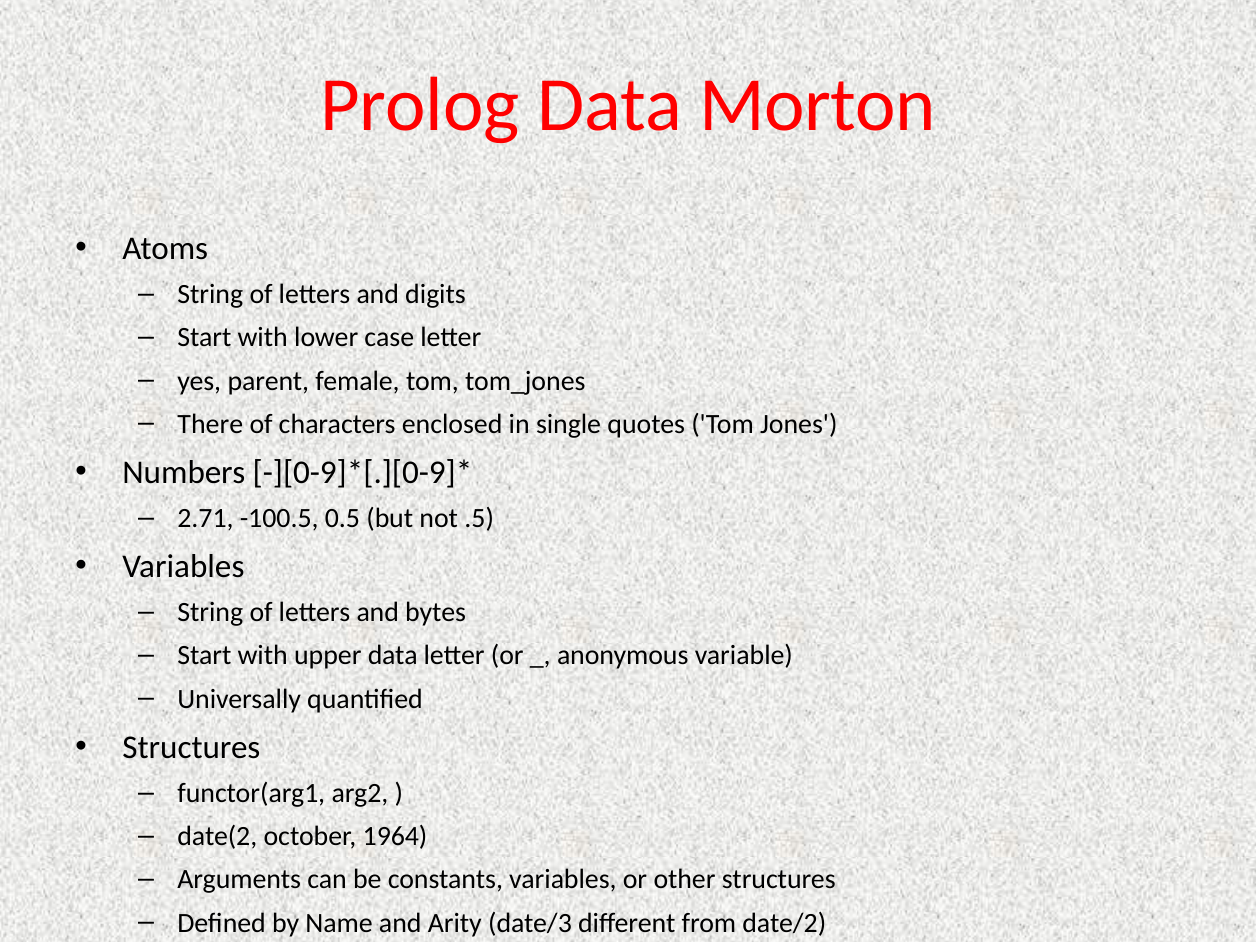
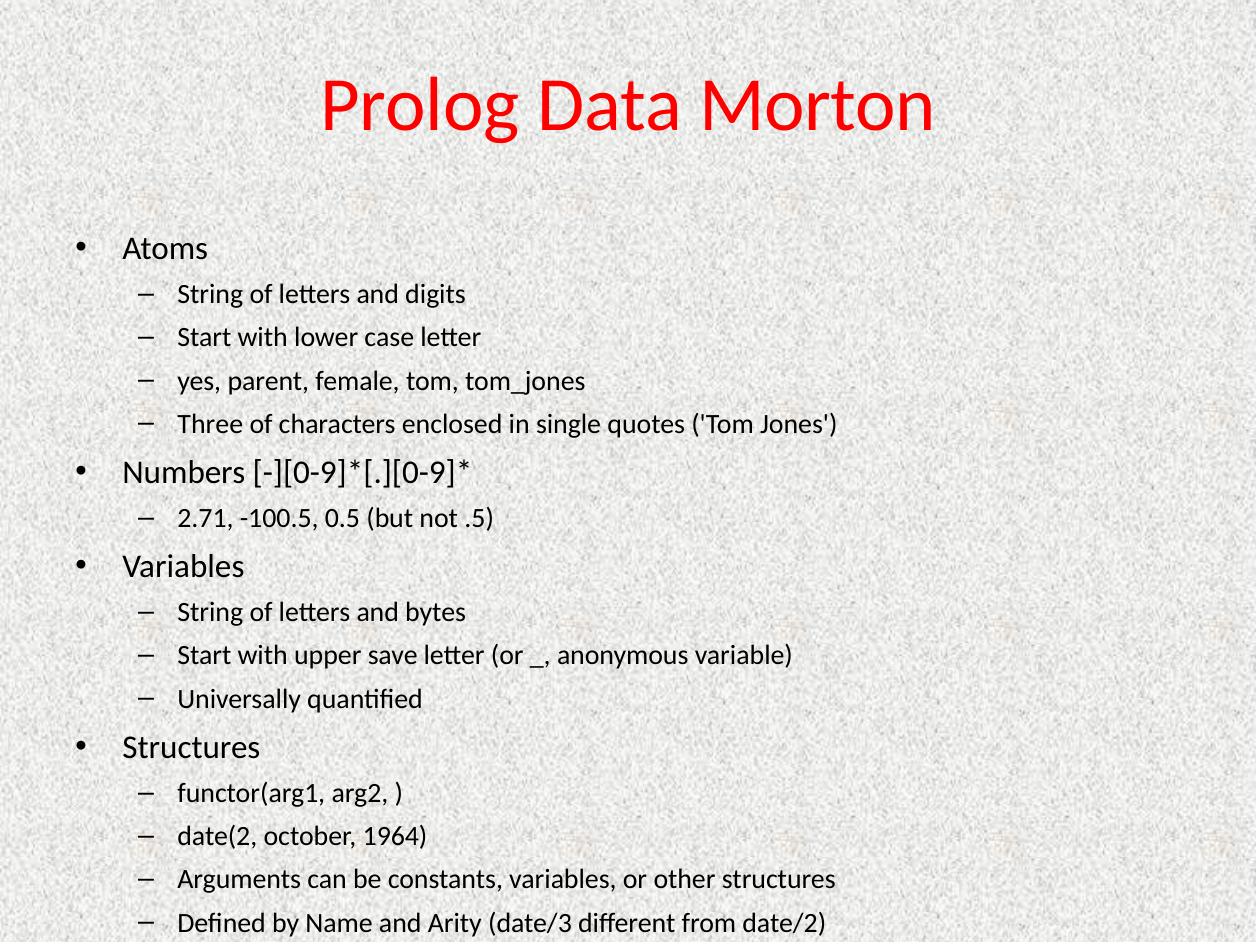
There: There -> Three (210, 424)
upper data: data -> save (393, 656)
